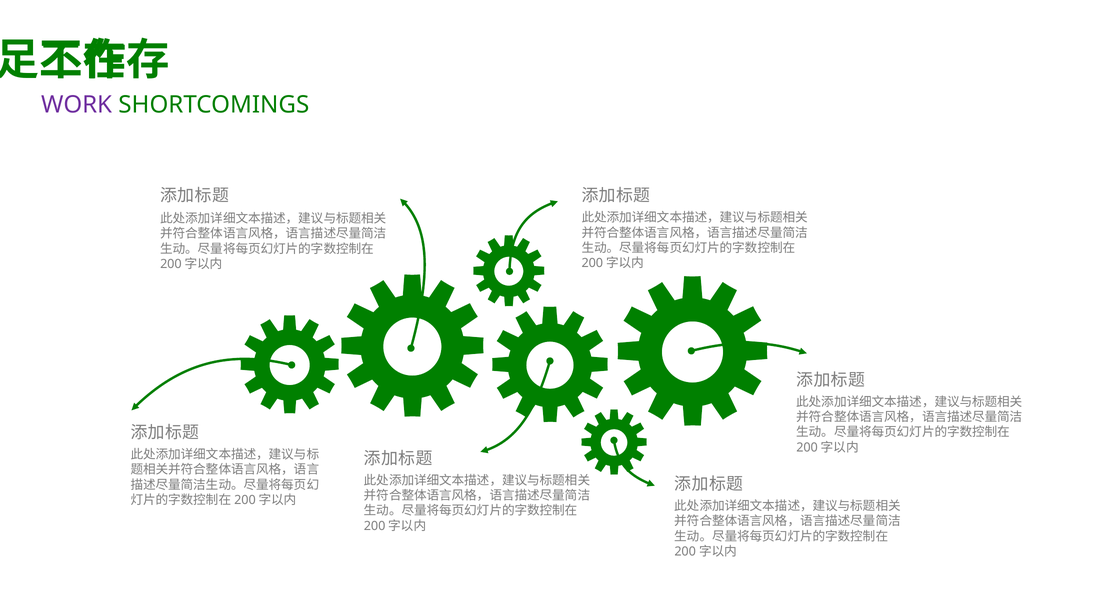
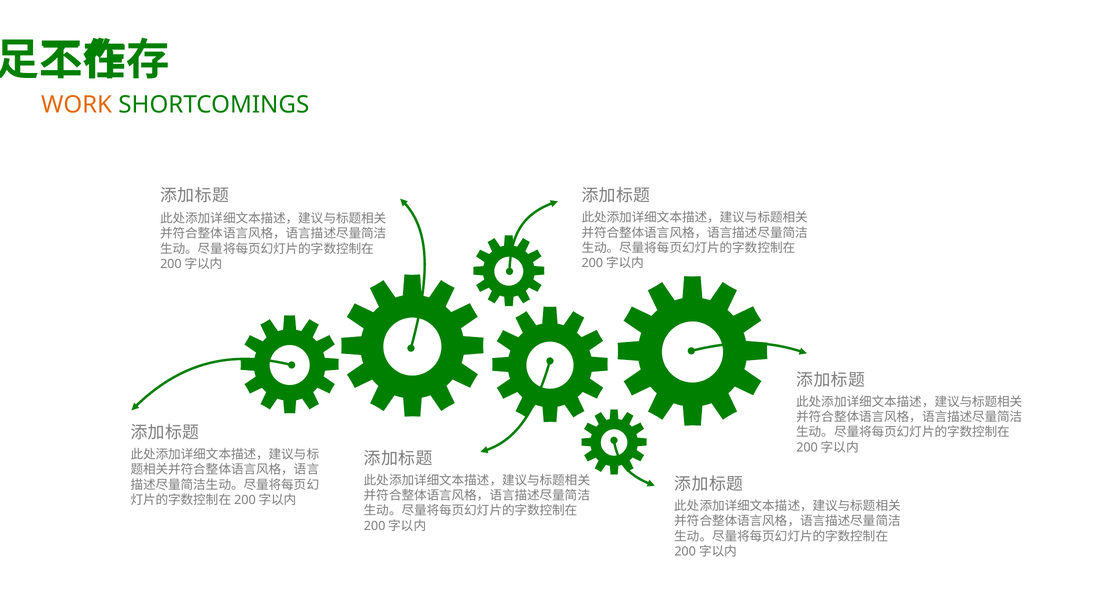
WORK colour: purple -> orange (77, 105)
